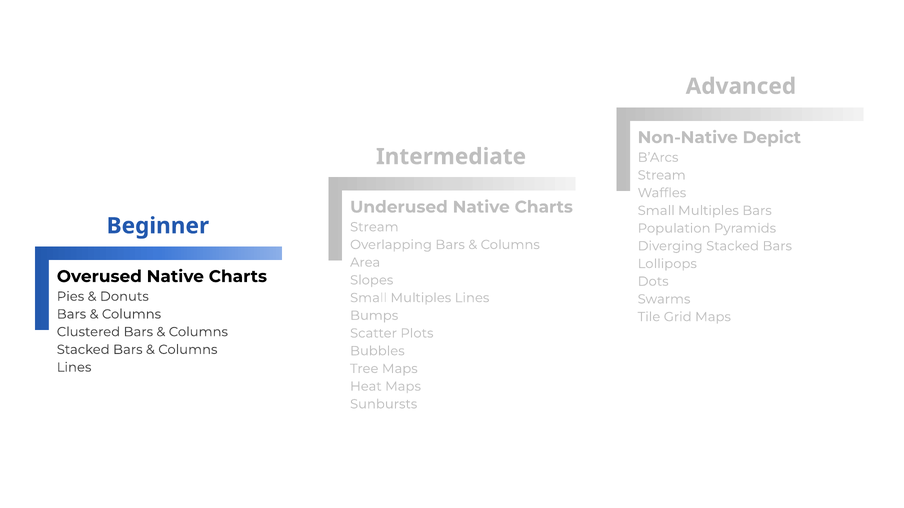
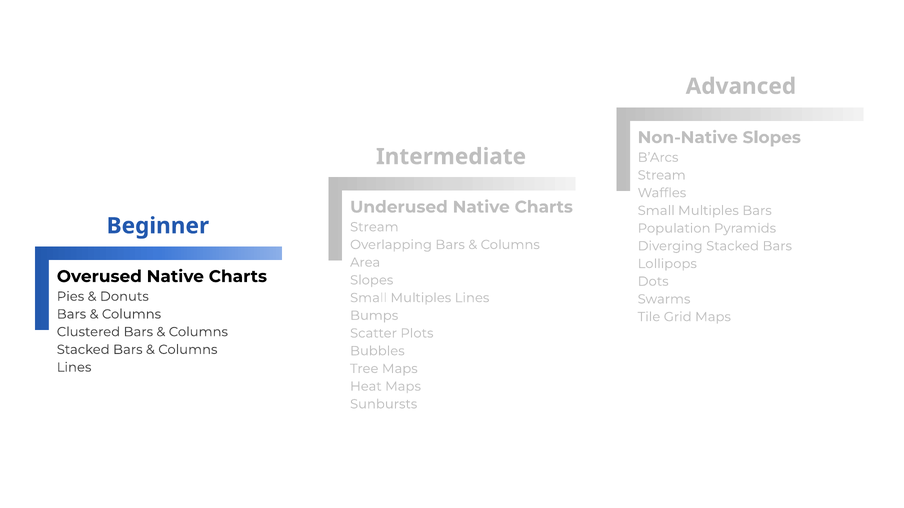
Non-Native Depict: Depict -> Slopes (772, 138)
